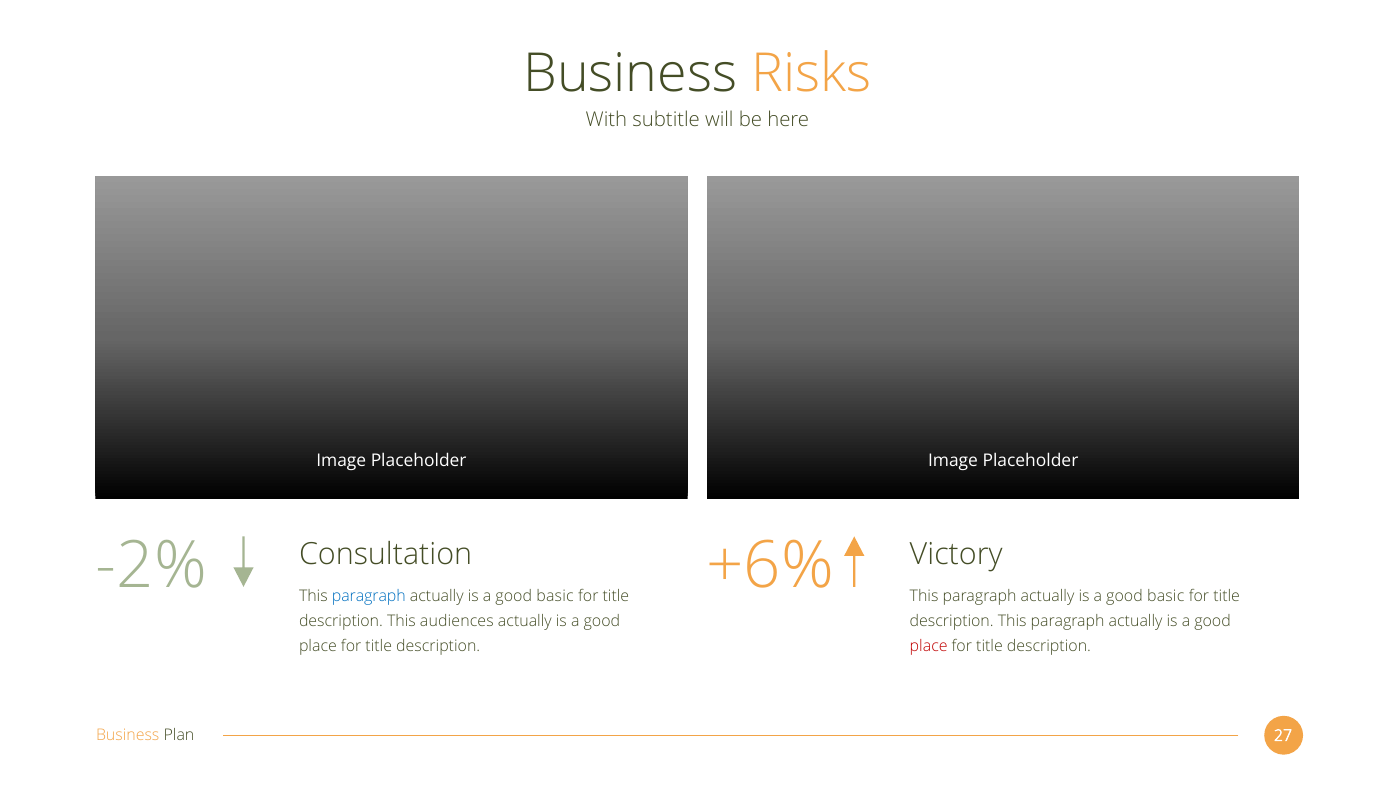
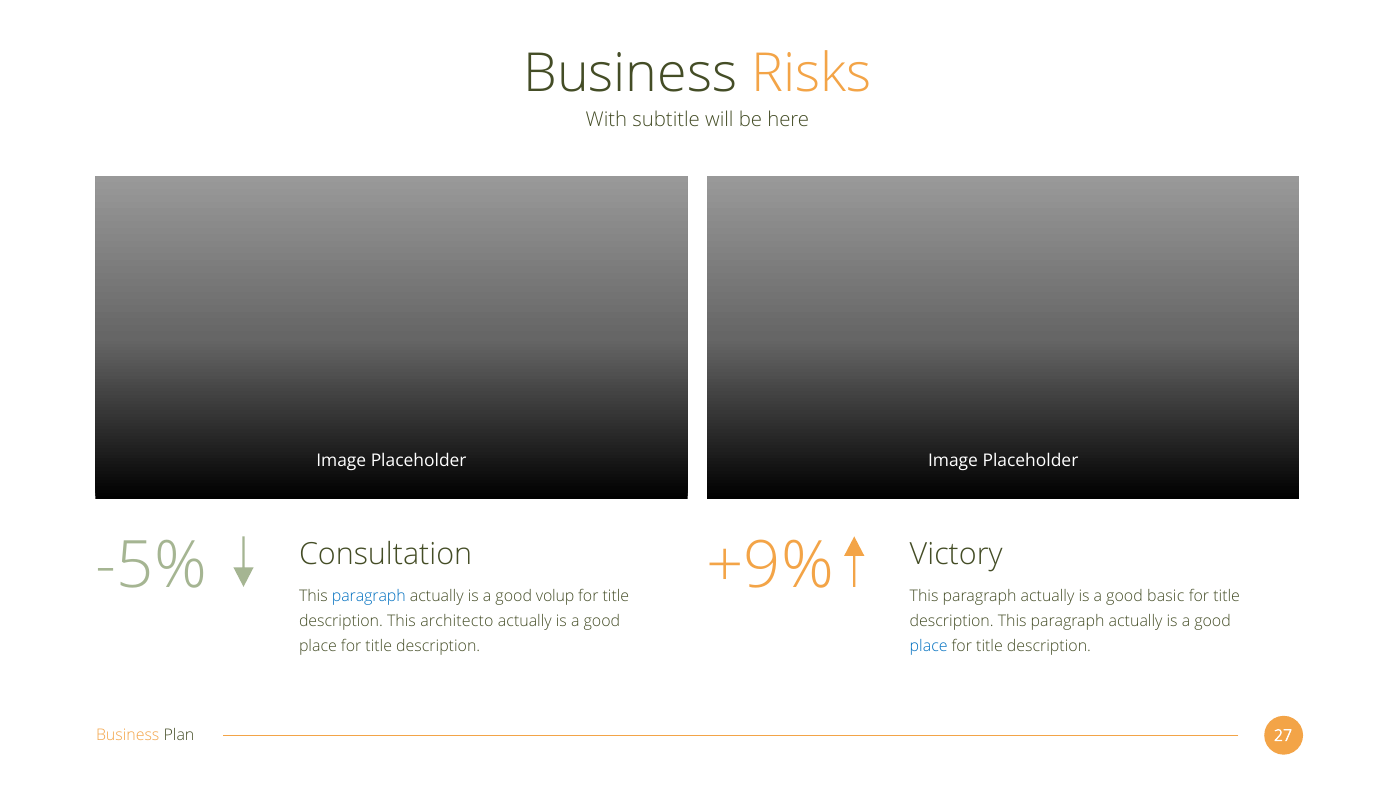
-2%: -2% -> -5% (151, 566)
+6%: +6% -> +9% (770, 566)
basic: basic -> volup (555, 596)
audiences: audiences -> architecto (457, 621)
place colour: red -> blue (929, 646)
